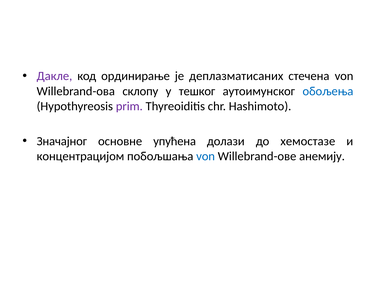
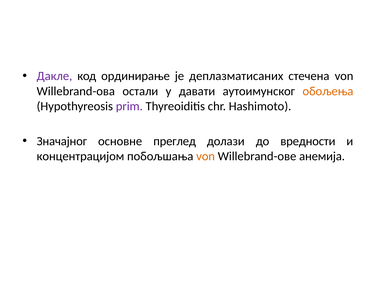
склопу: склопу -> остали (140, 91)
тешког: тешког -> давати (197, 91)
обољења colour: blue -> orange (328, 91)
упућена: упућена -> преглед (175, 141)
хемостазе: хемостазе -> вредности (308, 141)
von colour: blue -> orange (206, 156)
анемију: анемију -> анемија (322, 156)
